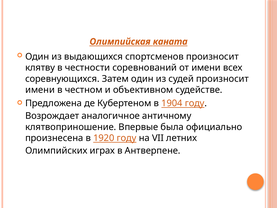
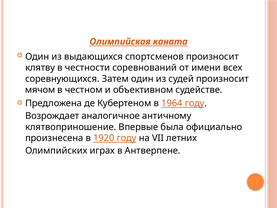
имени: имени -> мячом (40, 90)
1904: 1904 -> 1964 (172, 103)
